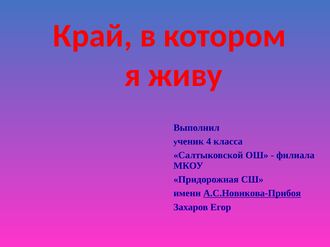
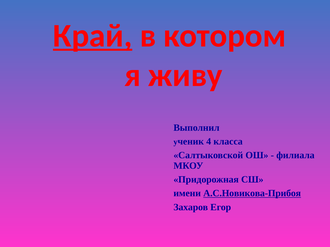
Край underline: none -> present (93, 36)
